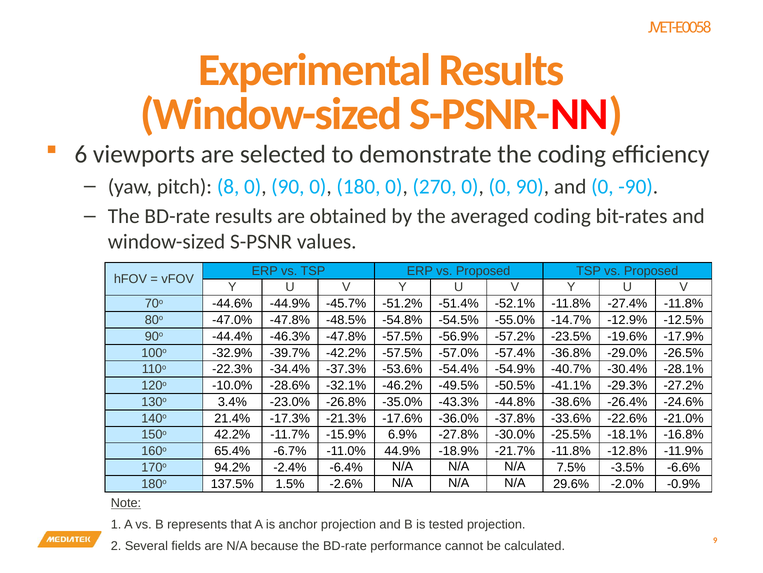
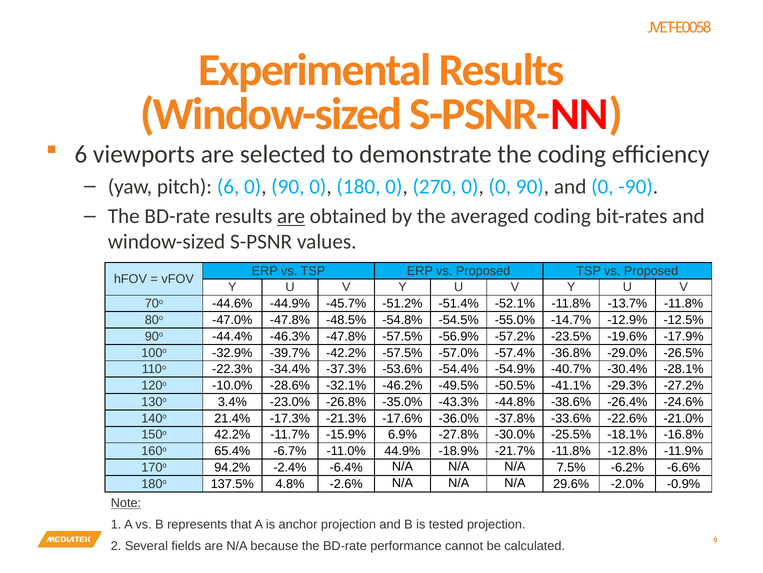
pitch 8: 8 -> 6 (228, 186)
are underline: none -> present (291, 216)
-27.4%: -27.4% -> -13.7% (627, 303)
-3.5%: -3.5% -> -6.2% (627, 467)
1.5%: 1.5% -> 4.8% (290, 483)
